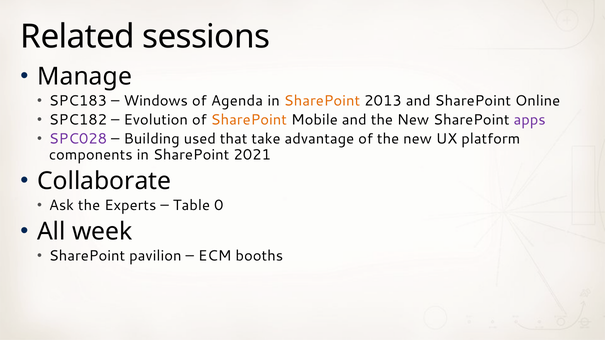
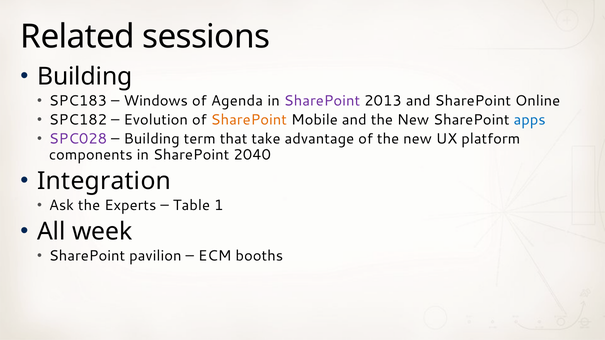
Manage: Manage -> Building (85, 77)
SharePoint colour: orange -> purple (322, 101)
apps colour: purple -> blue (530, 120)
used: used -> term (200, 139)
2021: 2021 -> 2040 (252, 155)
Collaborate: Collaborate -> Integration (104, 181)
0: 0 -> 1 (219, 206)
